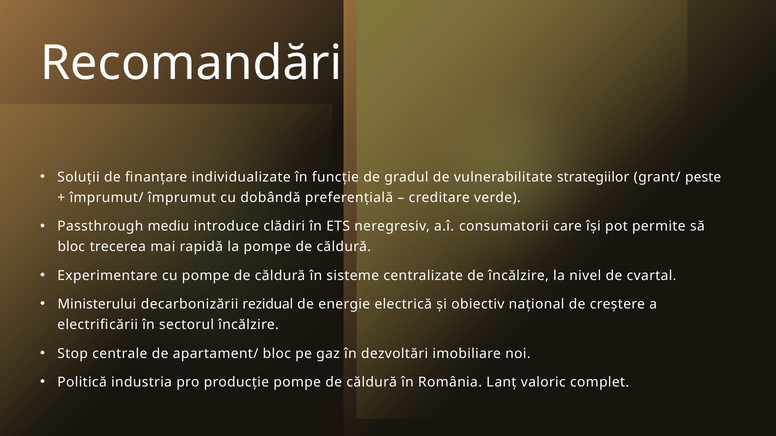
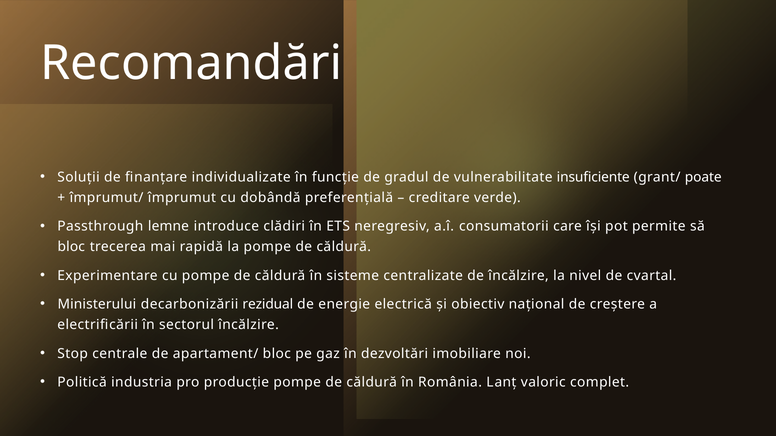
strategiilor: strategiilor -> insuficiente (593, 177)
peste: peste -> poate (703, 177)
mediu: mediu -> lemne (168, 227)
